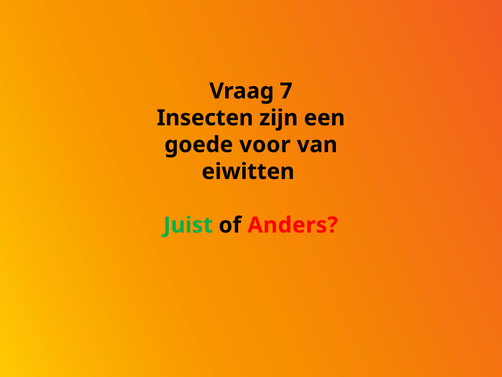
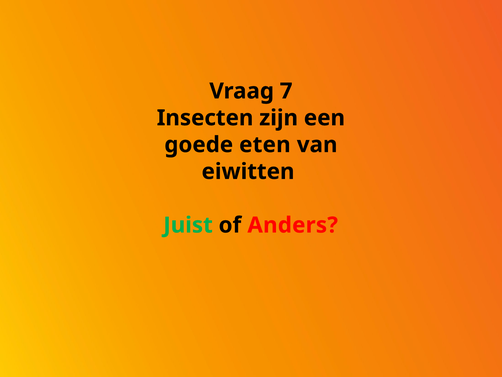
voor: voor -> eten (265, 145)
